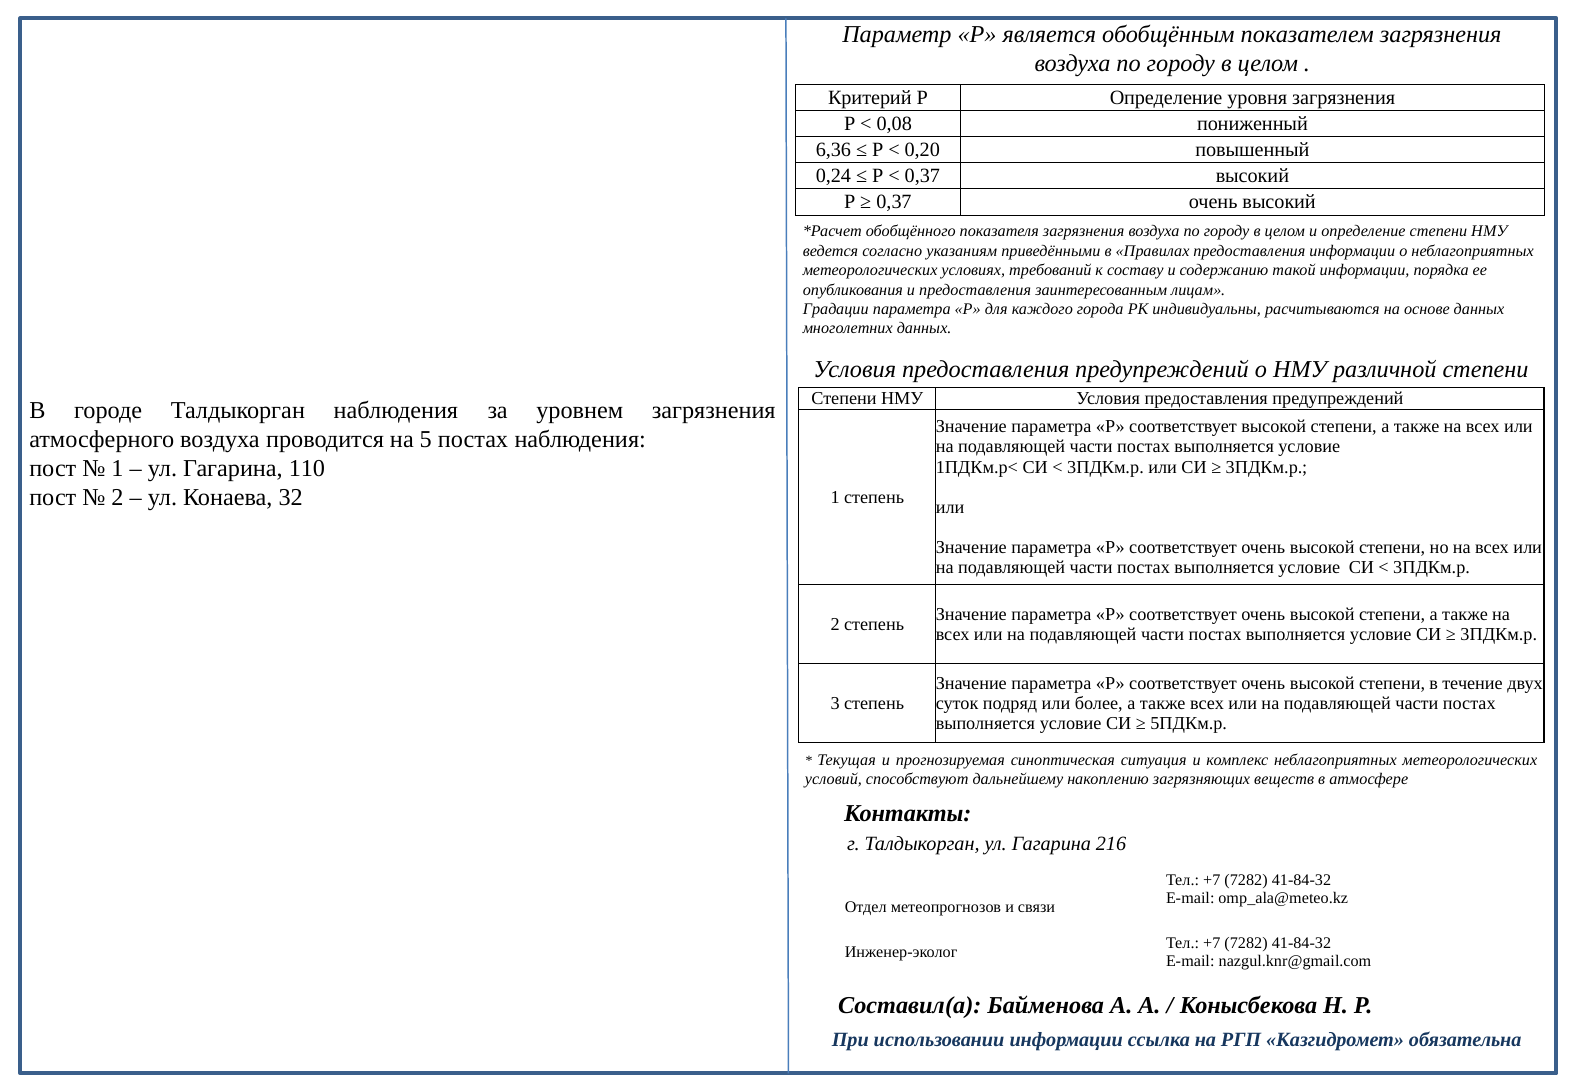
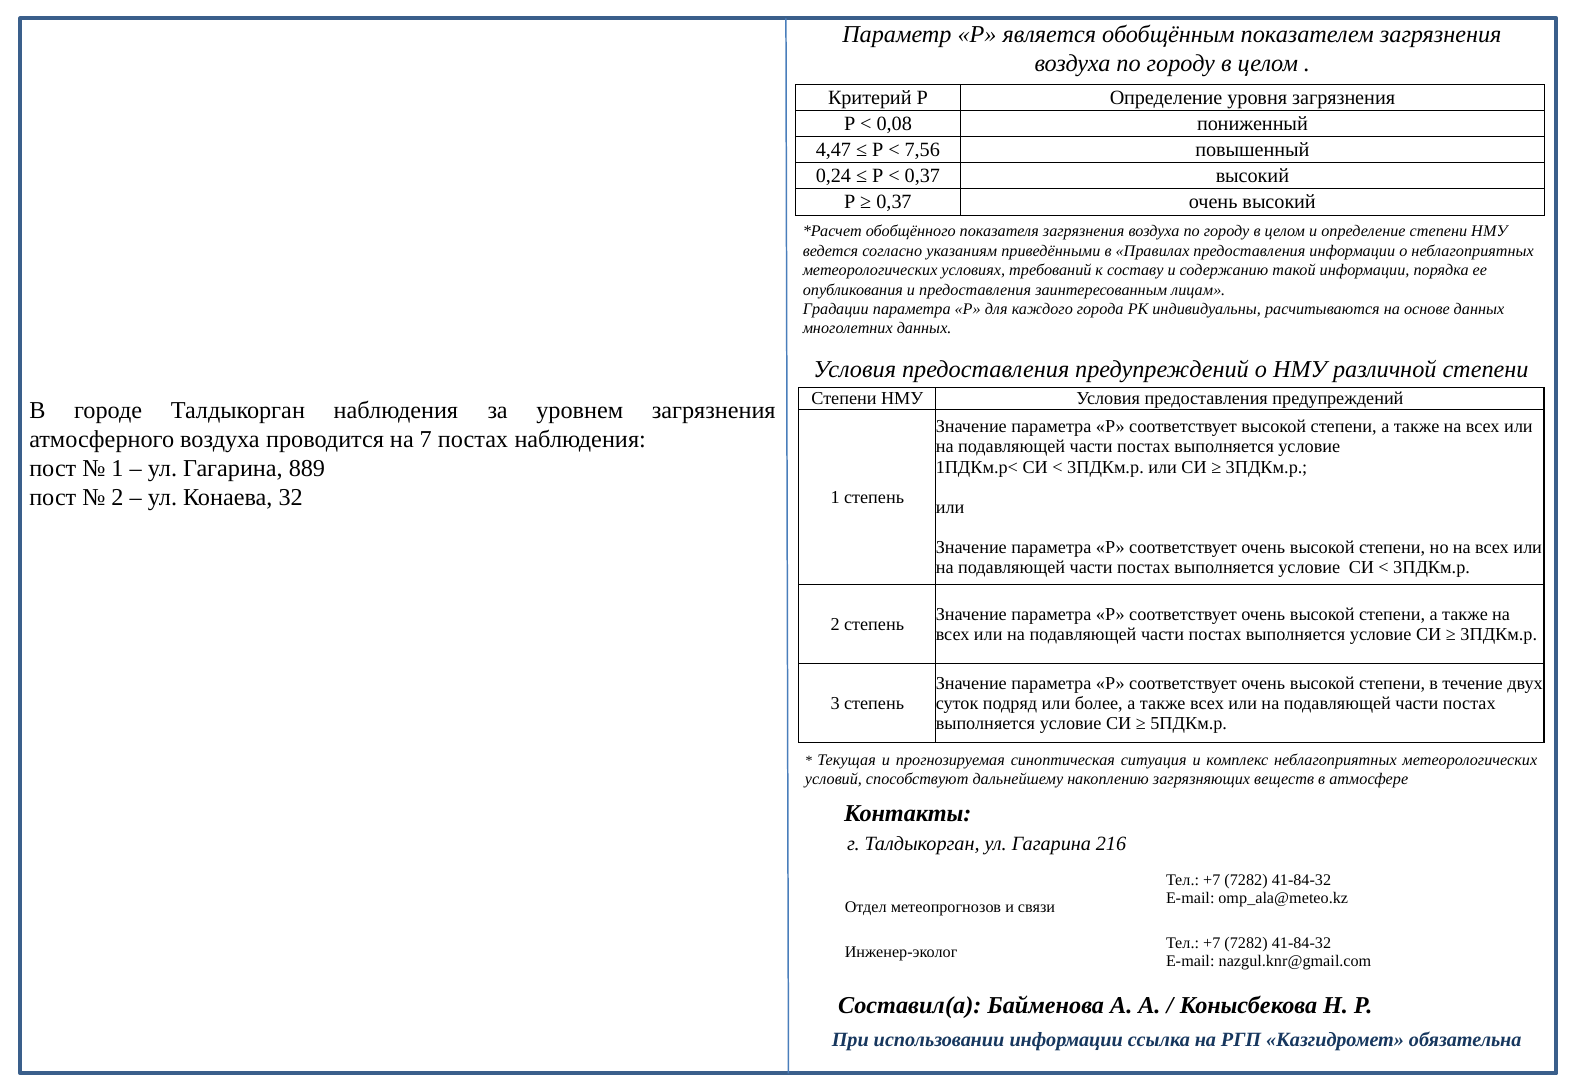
6,36: 6,36 -> 4,47 (833, 150)
0,20: 0,20 -> 7,56 (922, 150)
5: 5 -> 7 (426, 439)
110: 110 -> 889 (307, 468)
